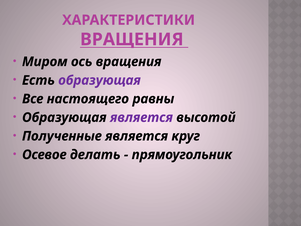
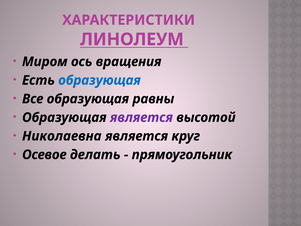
ВРАЩЕНИЯ: ВРАЩЕНИЯ -> ЛИНОЛЕУМ (132, 39)
образующая colour: purple -> blue (99, 80)
Все настоящего: настоящего -> образующая (88, 99)
Полученные: Полученные -> Николаевна (62, 136)
